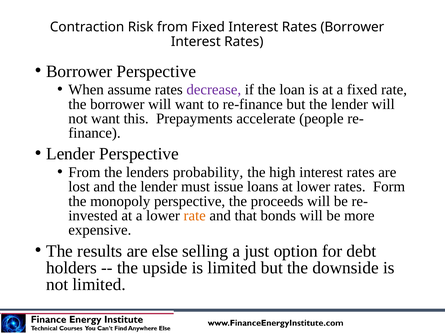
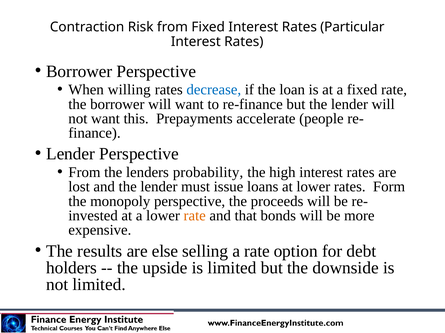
Rates Borrower: Borrower -> Particular (352, 27)
assume: assume -> willing (129, 90)
decrease colour: purple -> blue (214, 90)
a just: just -> rate (257, 252)
